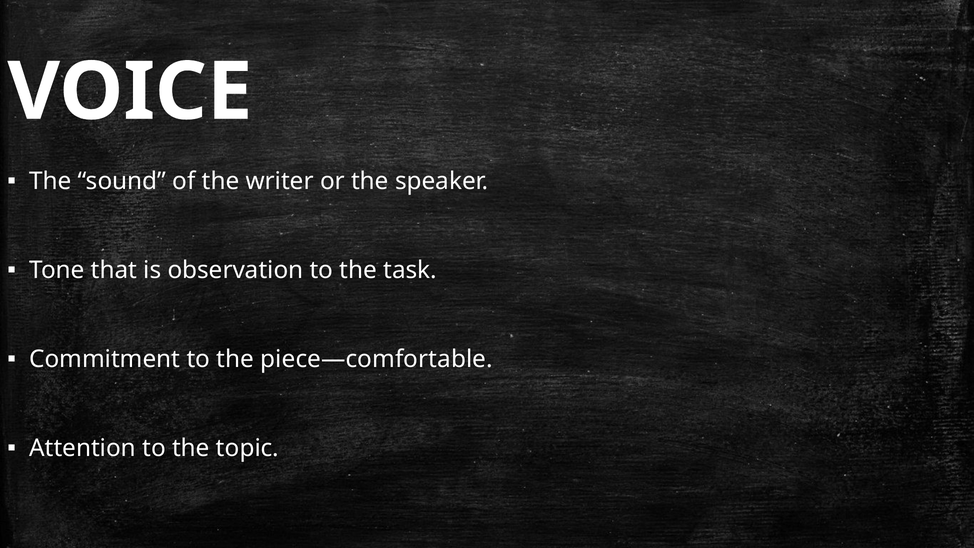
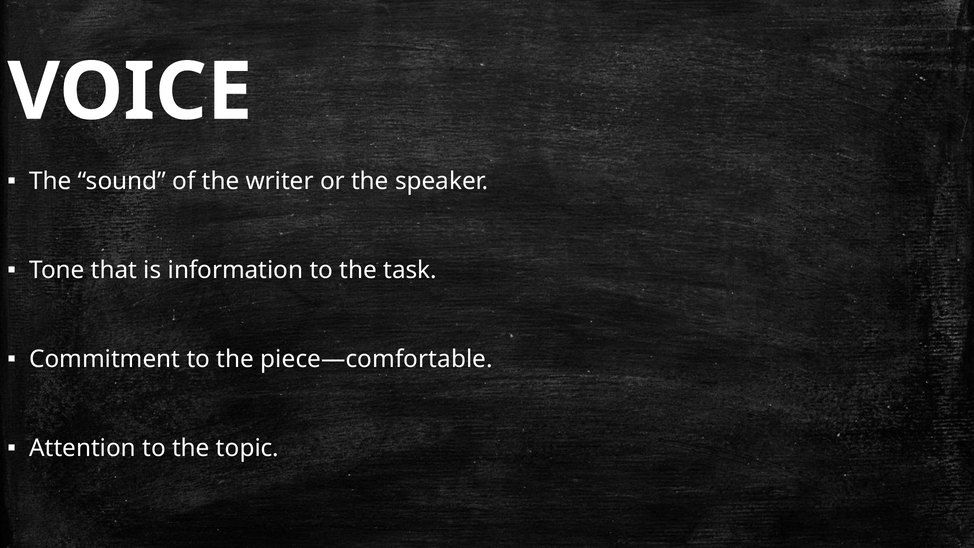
observation: observation -> information (236, 270)
